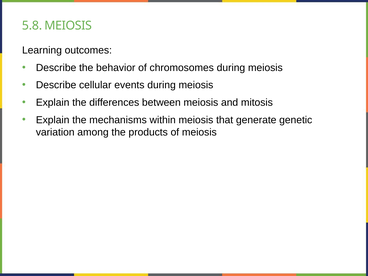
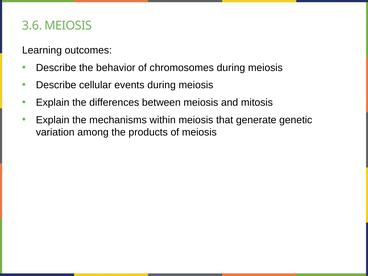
5.8: 5.8 -> 3.6 (32, 25)
